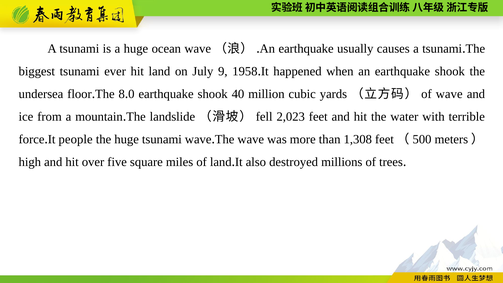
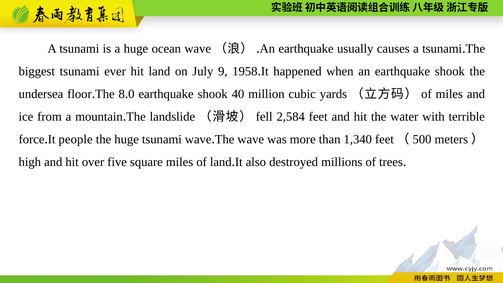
of wave: wave -> miles (449, 94)
2,023: 2,023 -> 2,584 (291, 117)
1,308: 1,308 -> 1,340 (358, 139)
